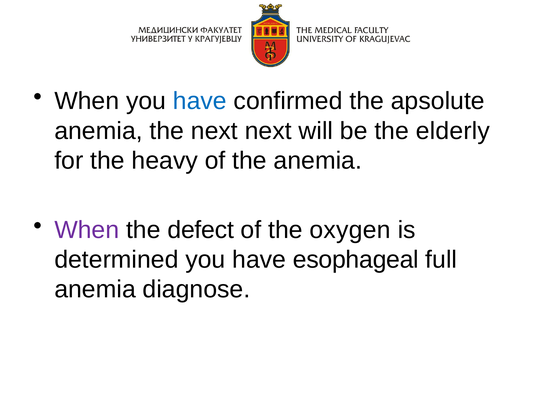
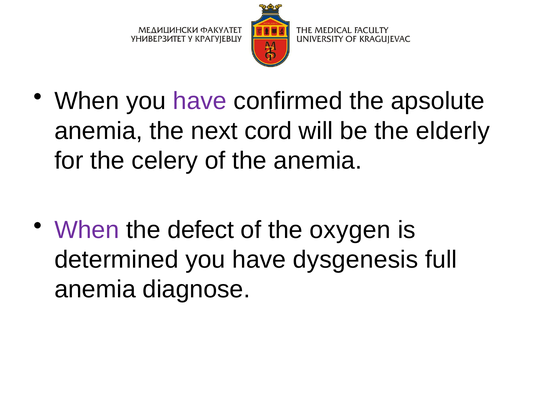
have colour: blue -> purple (200, 101)
next next: next -> cord (268, 131)
heavy: heavy -> celery (165, 161)
esophageal: esophageal -> dysgenesis (356, 260)
